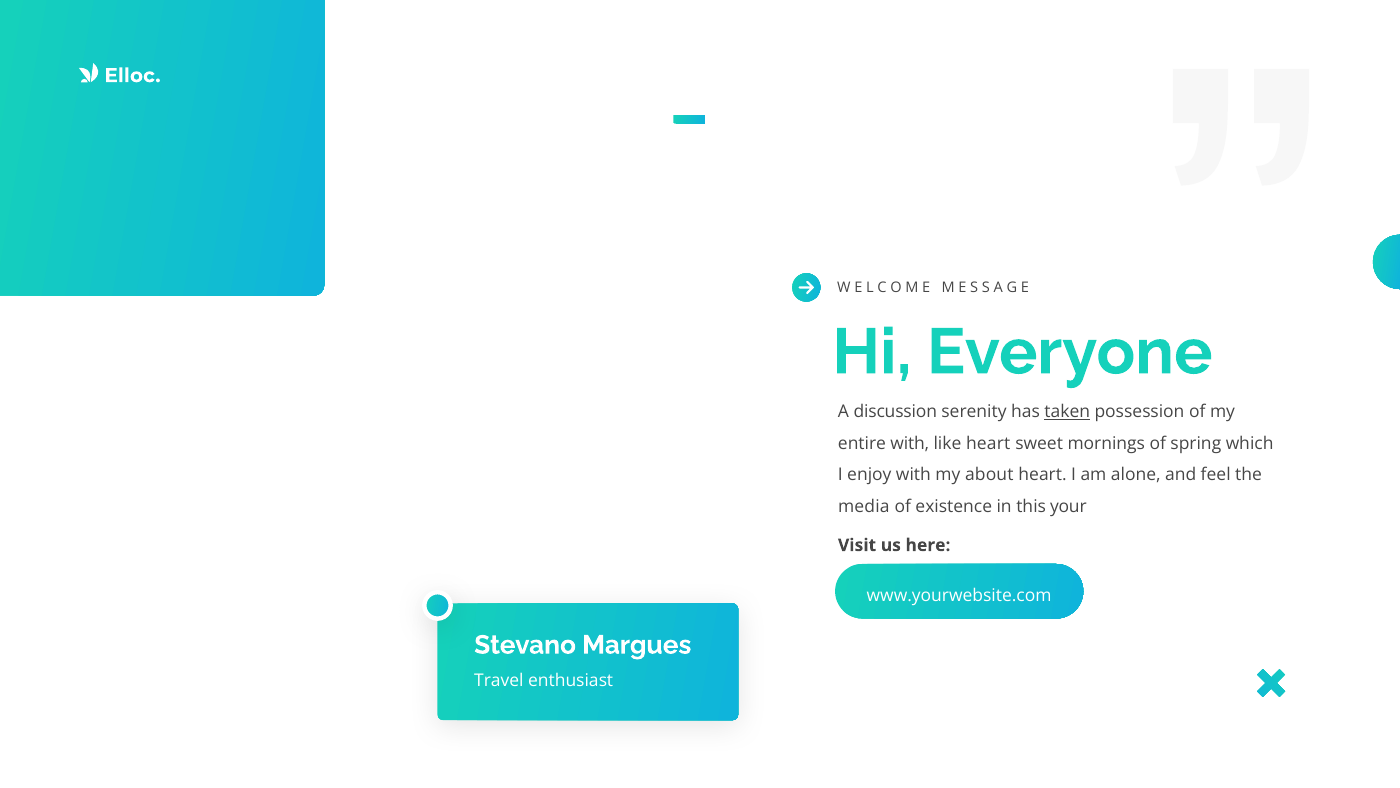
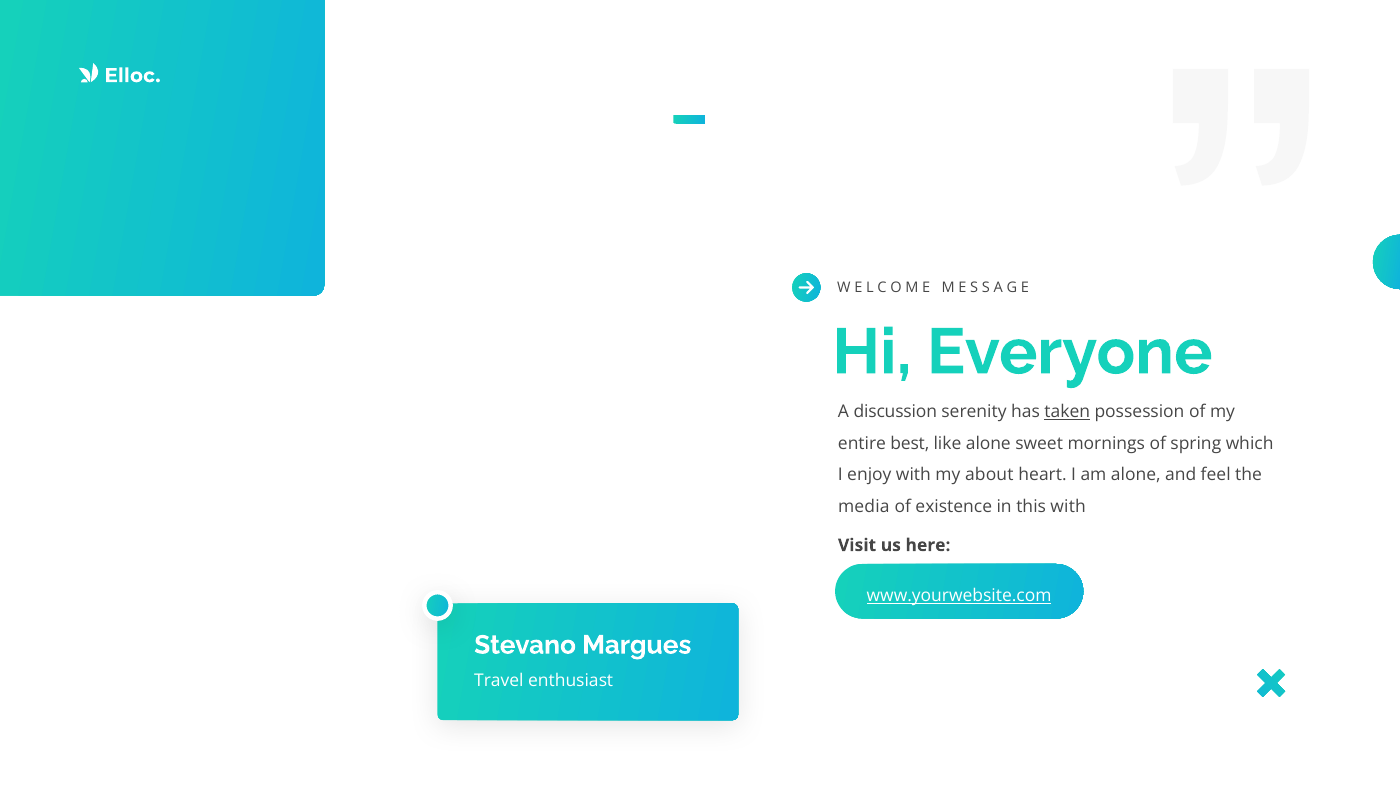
entire with: with -> best (910, 443)
like heart: heart -> alone (988, 443)
this your: your -> with (1068, 506)
www.yourwebsite.com underline: none -> present (959, 595)
